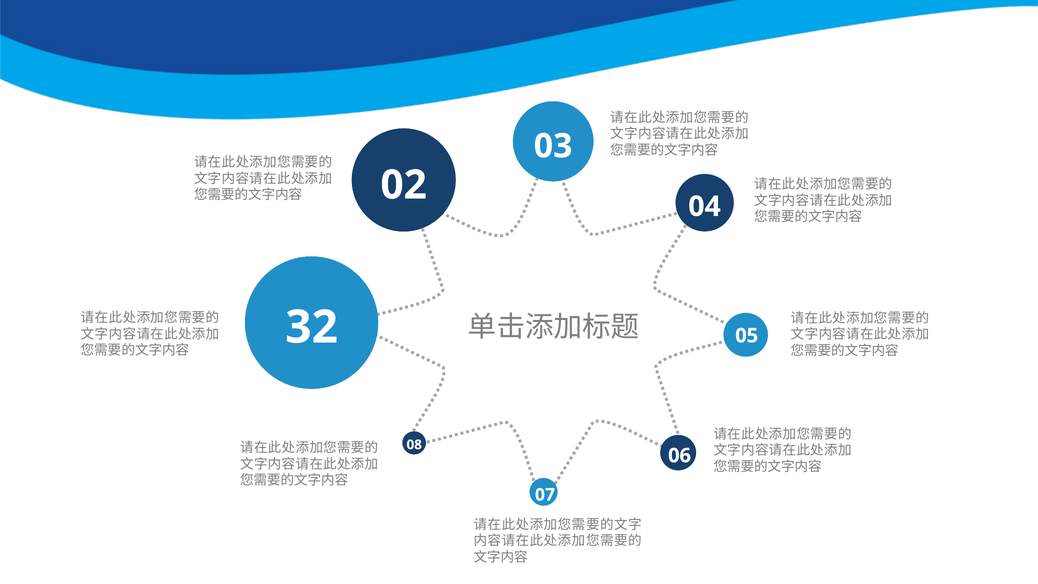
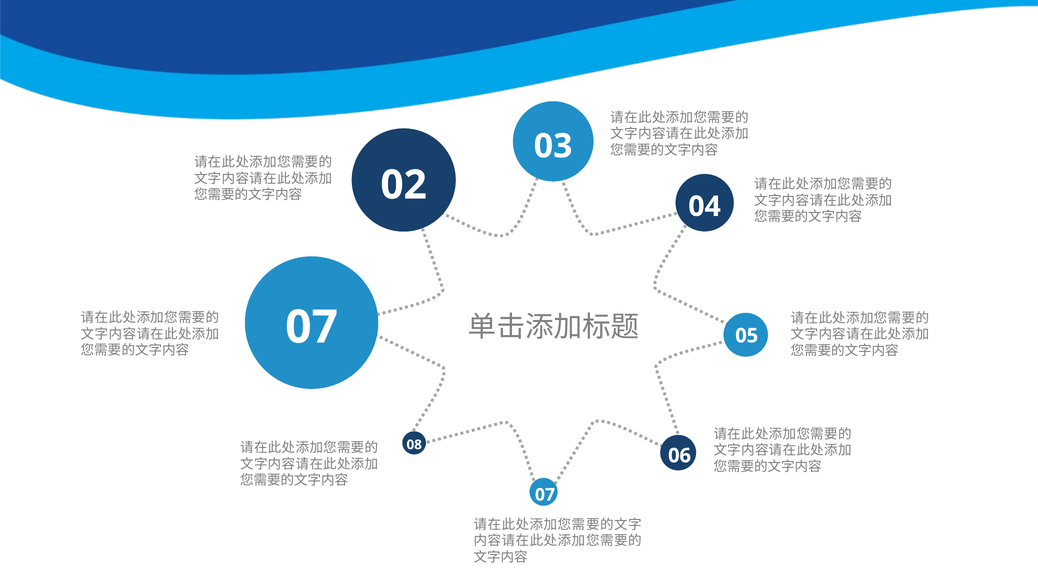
32: 32 -> 07 (312, 327)
